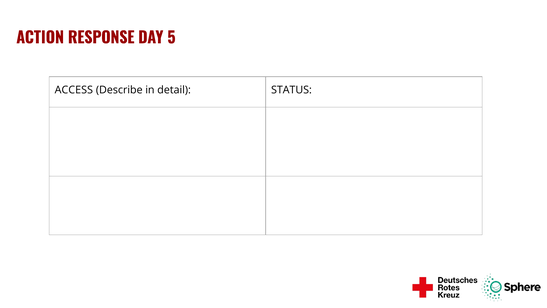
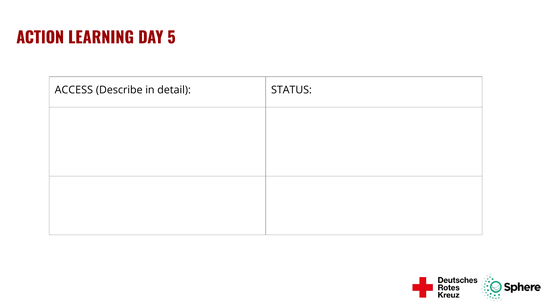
RESPONSE: RESPONSE -> LEARNING (101, 38)
